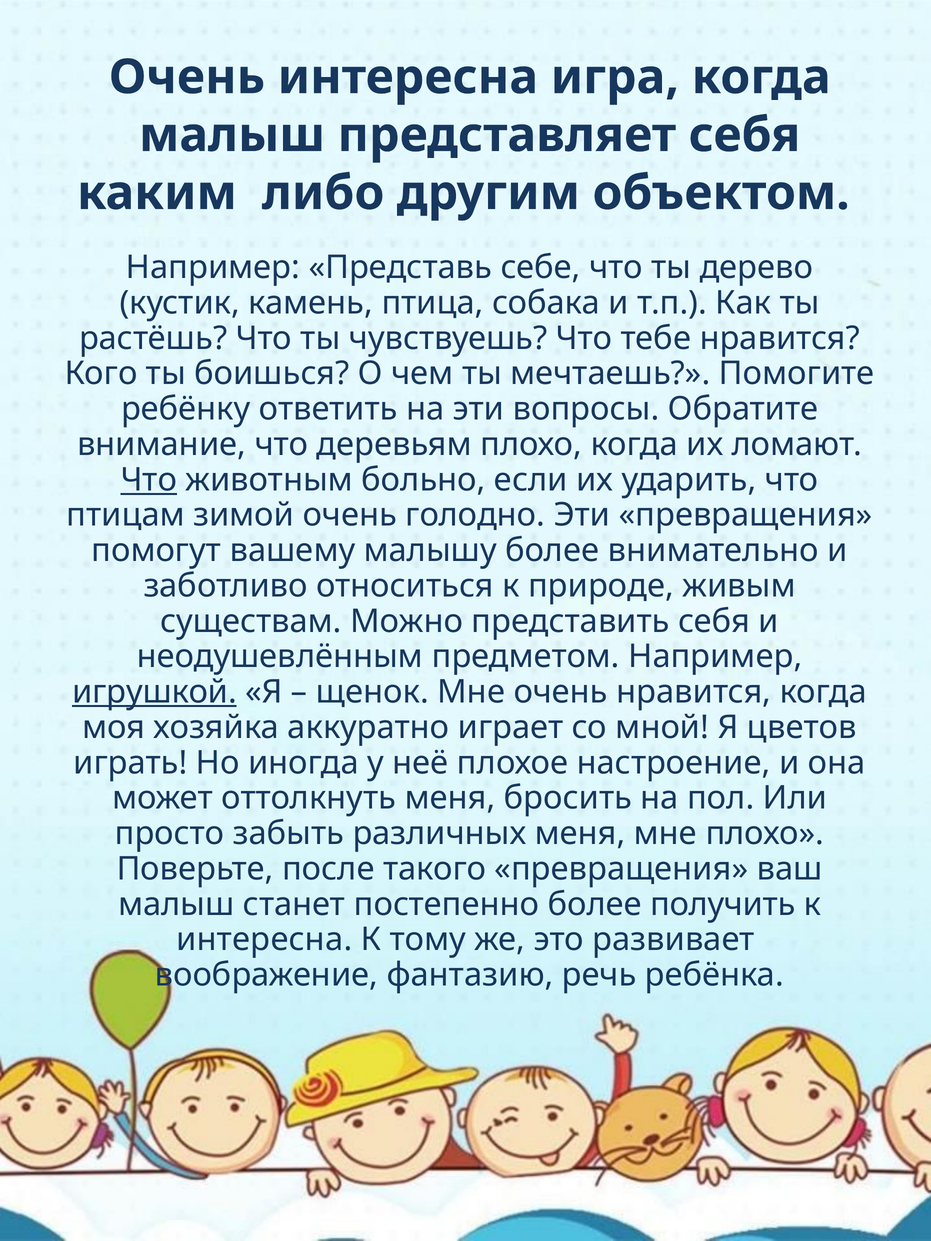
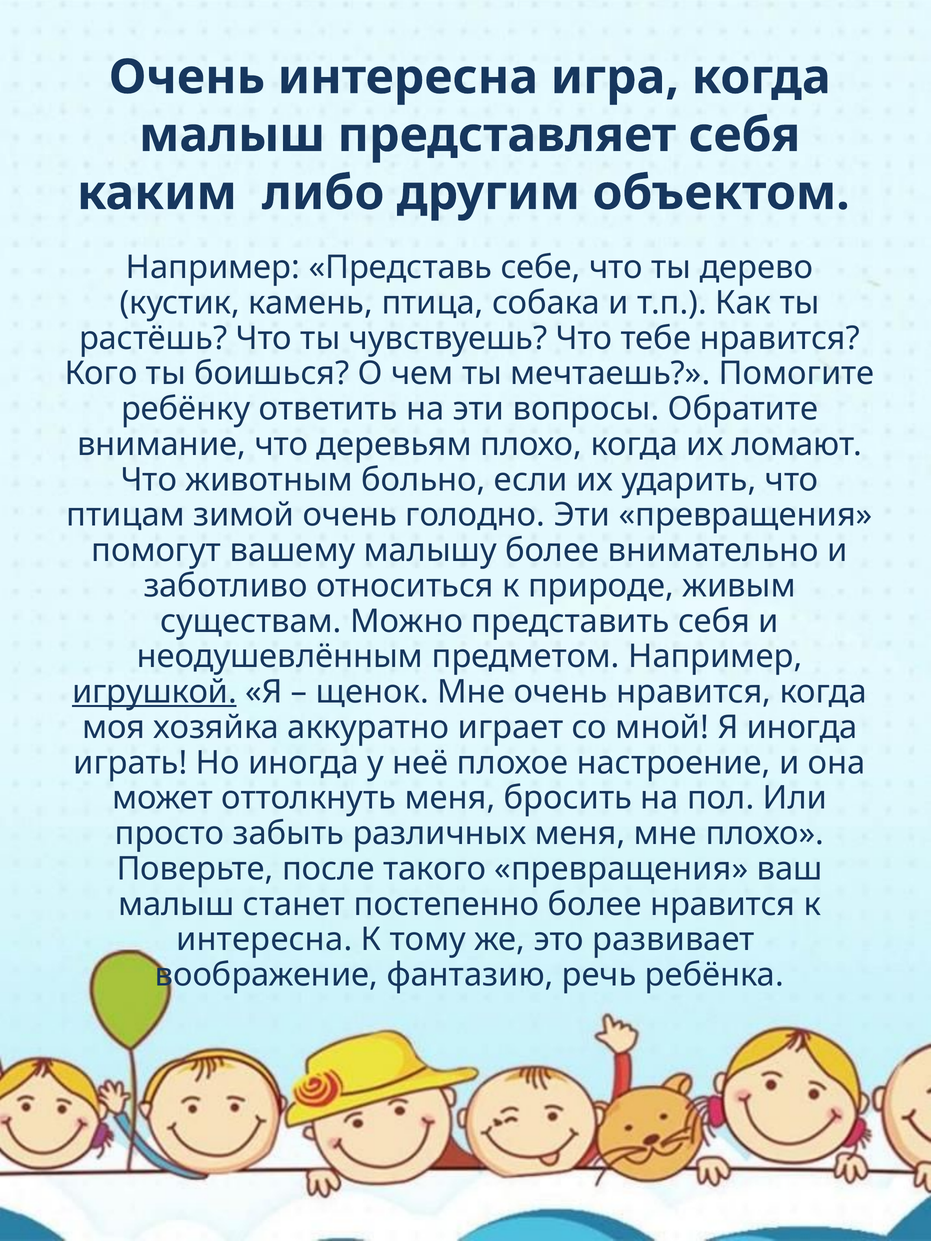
Что underline: present -> none (149, 480)
Я цветов: цветов -> иногда (802, 728)
более получить: получить -> нравится (723, 904)
